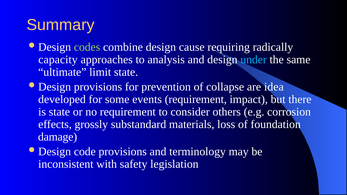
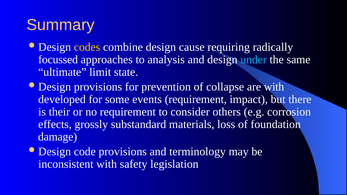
codes colour: light green -> yellow (87, 47)
capacity: capacity -> focussed (58, 60)
are idea: idea -> with (274, 87)
is state: state -> their (59, 112)
